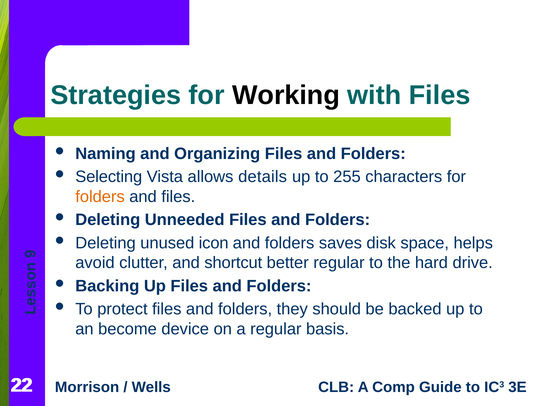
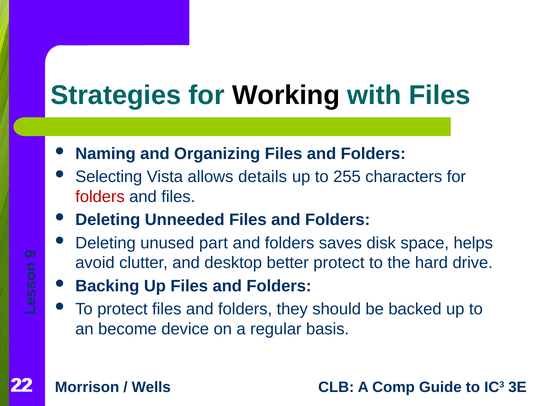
folders colour: orange -> red (100, 197)
icon: icon -> part (213, 243)
shortcut: shortcut -> desktop (233, 263)
better regular: regular -> protect (339, 263)
